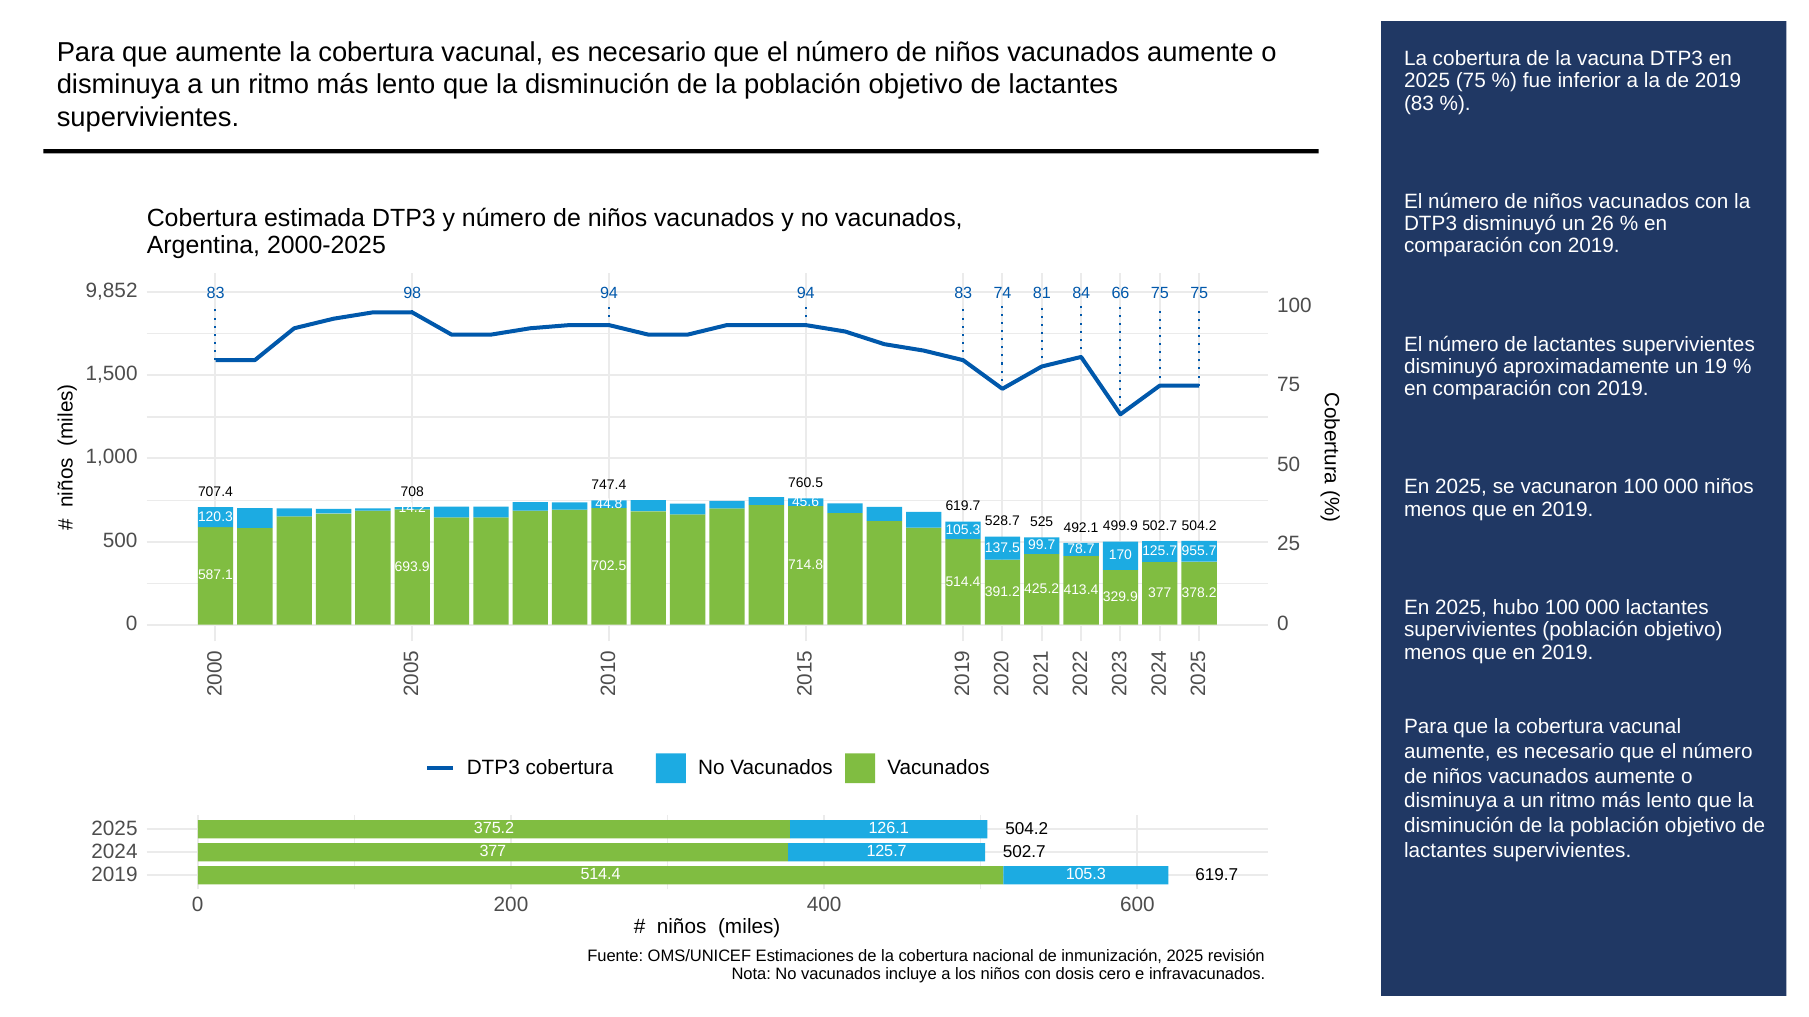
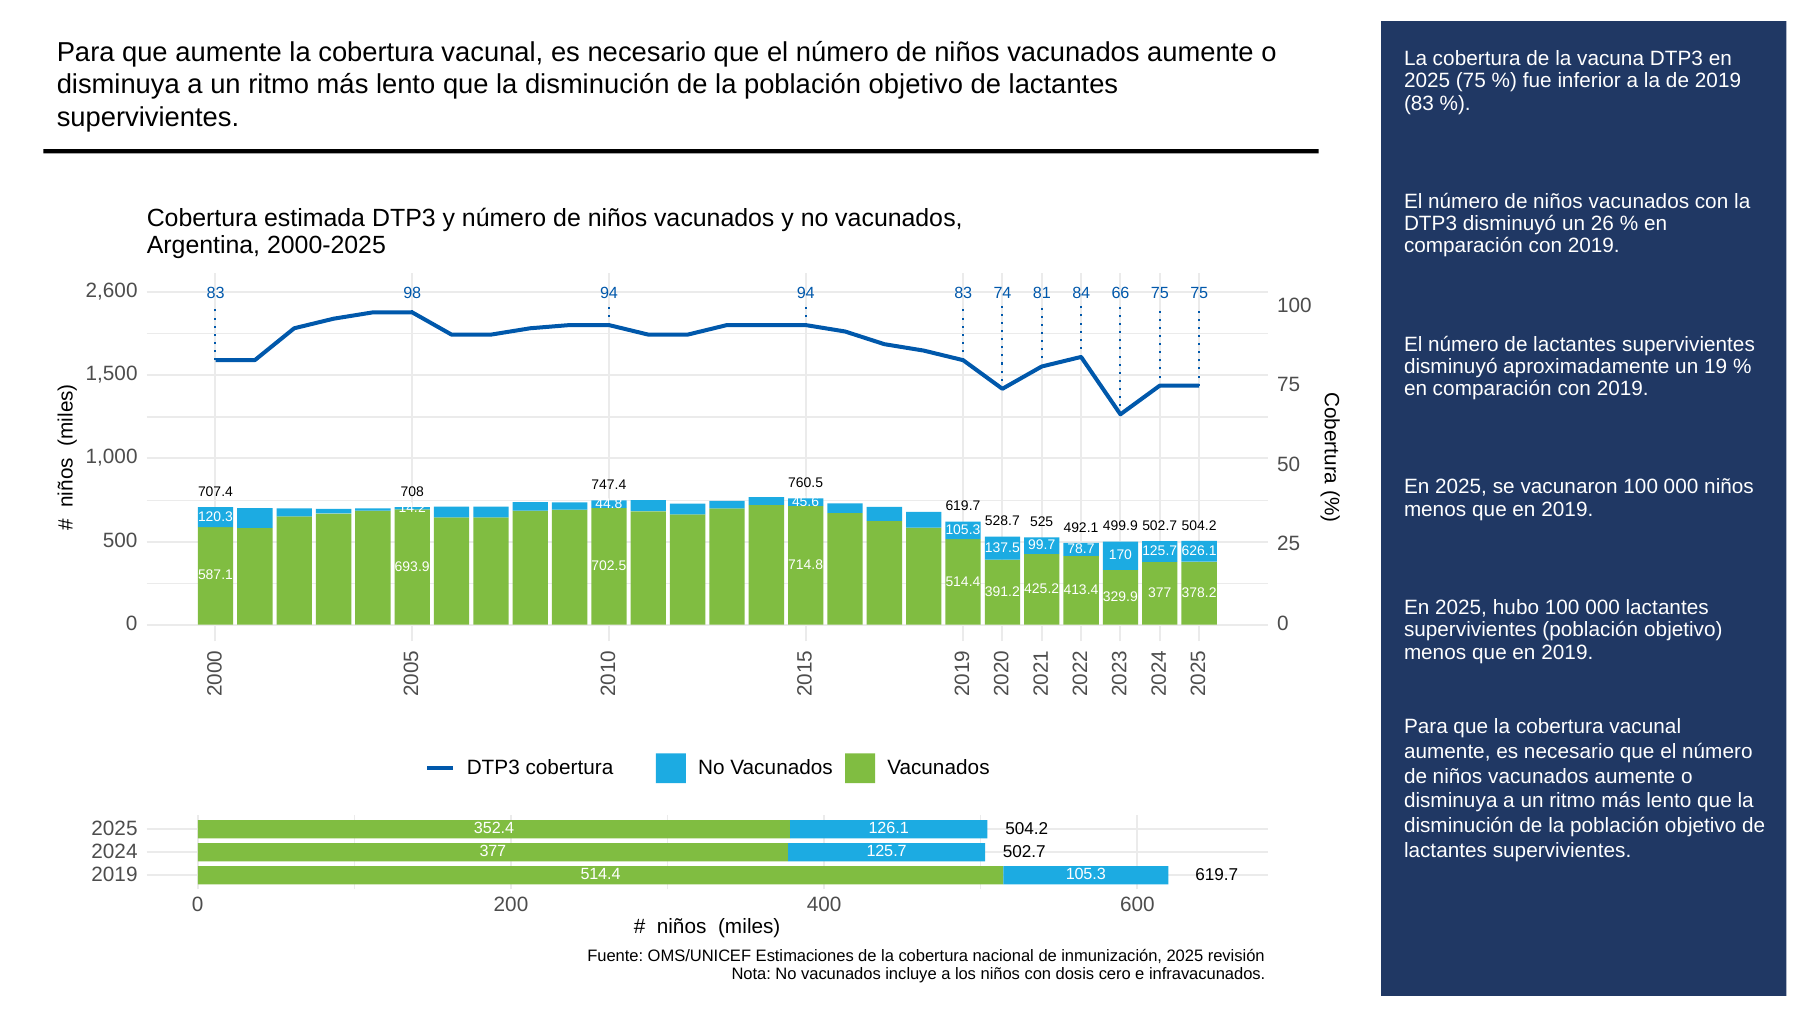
9,852: 9,852 -> 2,600 (112, 290)
955.7: 955.7 -> 626.1 (1199, 551)
375.2: 375.2 -> 352.4 (494, 829)
